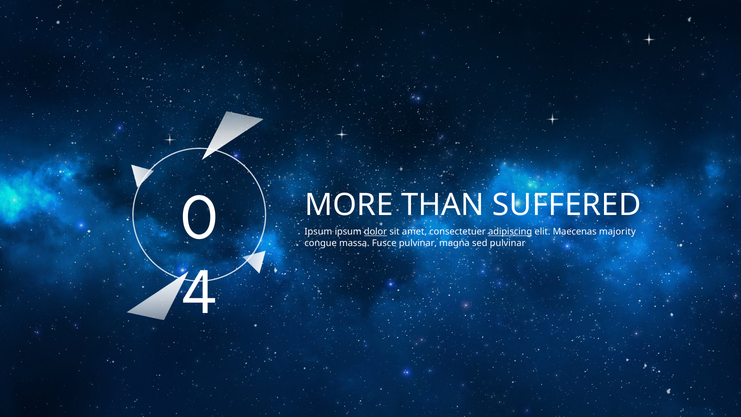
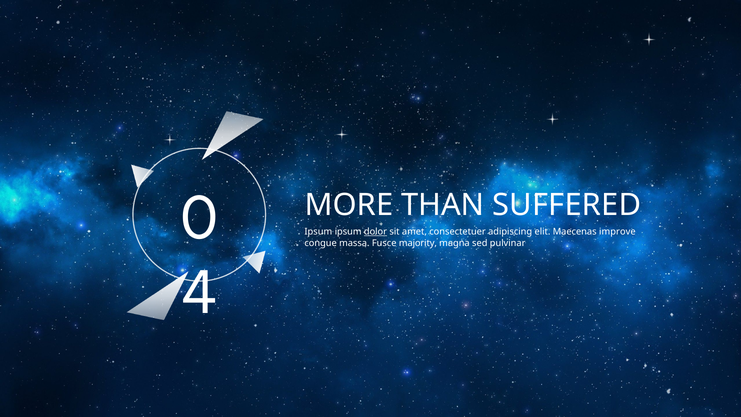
adipiscing underline: present -> none (510, 232)
majority: majority -> improve (617, 232)
Fusce pulvinar: pulvinar -> majority (418, 243)
